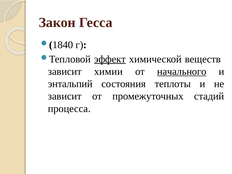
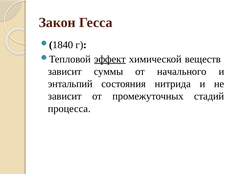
химии: химии -> суммы (108, 71)
начального underline: present -> none (182, 71)
теплоты: теплоты -> нитрида (173, 84)
